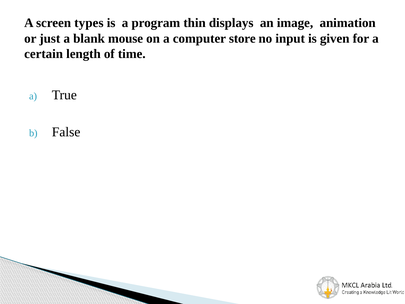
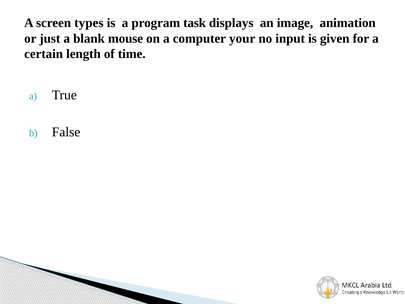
thin: thin -> task (195, 23)
store: store -> your (242, 38)
